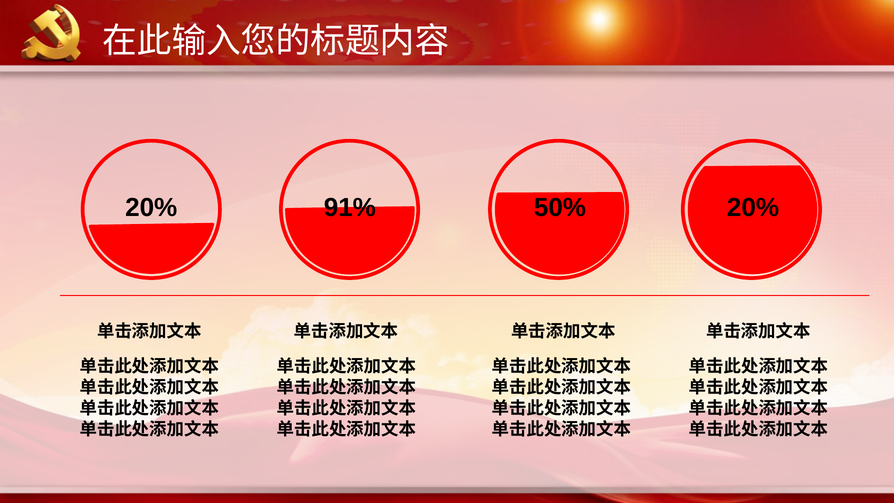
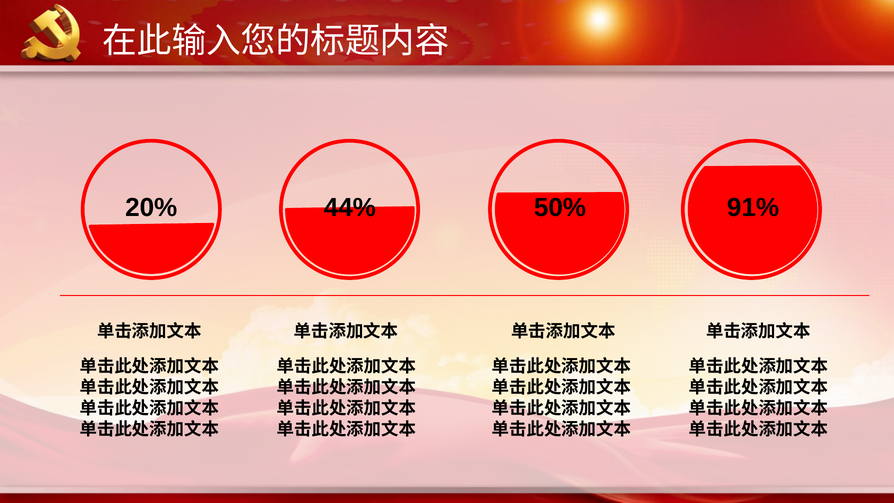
91%: 91% -> 44% (350, 208)
50% 20%: 20% -> 91% (753, 208)
